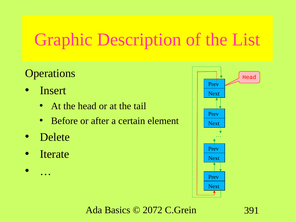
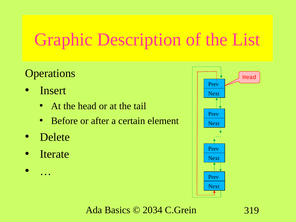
2072: 2072 -> 2034 (153, 210)
391: 391 -> 319 (252, 210)
